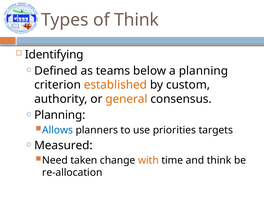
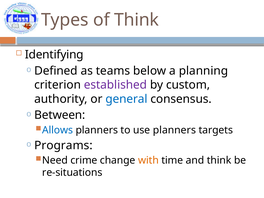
established colour: orange -> purple (115, 85)
general colour: orange -> blue (127, 99)
Planning: Planning -> Between (60, 115)
use priorities: priorities -> planners (174, 130)
Measured: Measured -> Programs (63, 145)
taken: taken -> crime (84, 160)
re-allocation: re-allocation -> re-situations (72, 173)
